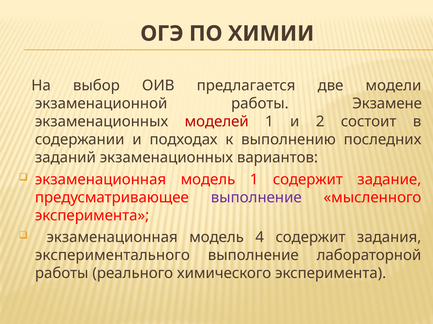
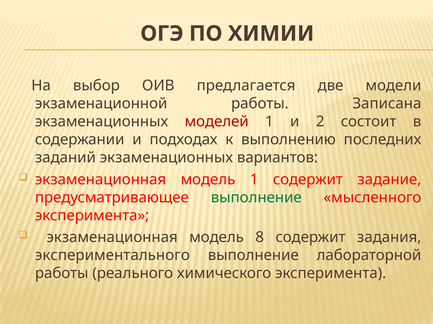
Экзамене: Экзамене -> Записана (387, 104)
выполнение colour: purple -> green (256, 198)
4: 4 -> 8 (260, 238)
